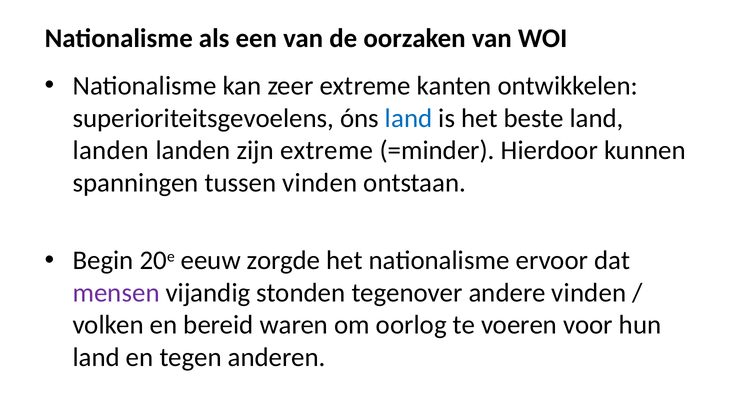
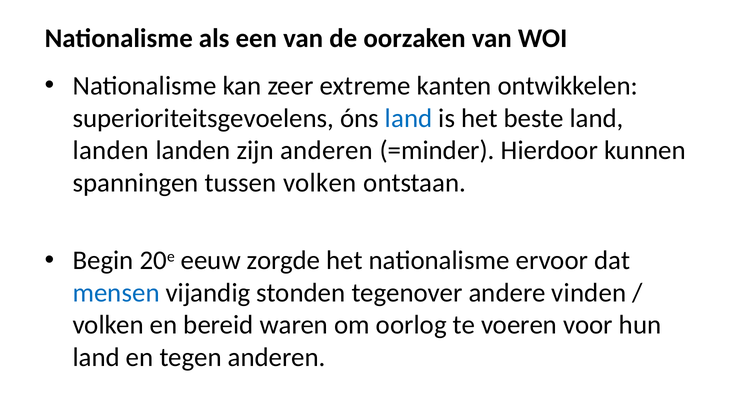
zijn extreme: extreme -> anderen (327, 151)
tussen vinden: vinden -> volken (320, 183)
mensen colour: purple -> blue (116, 293)
